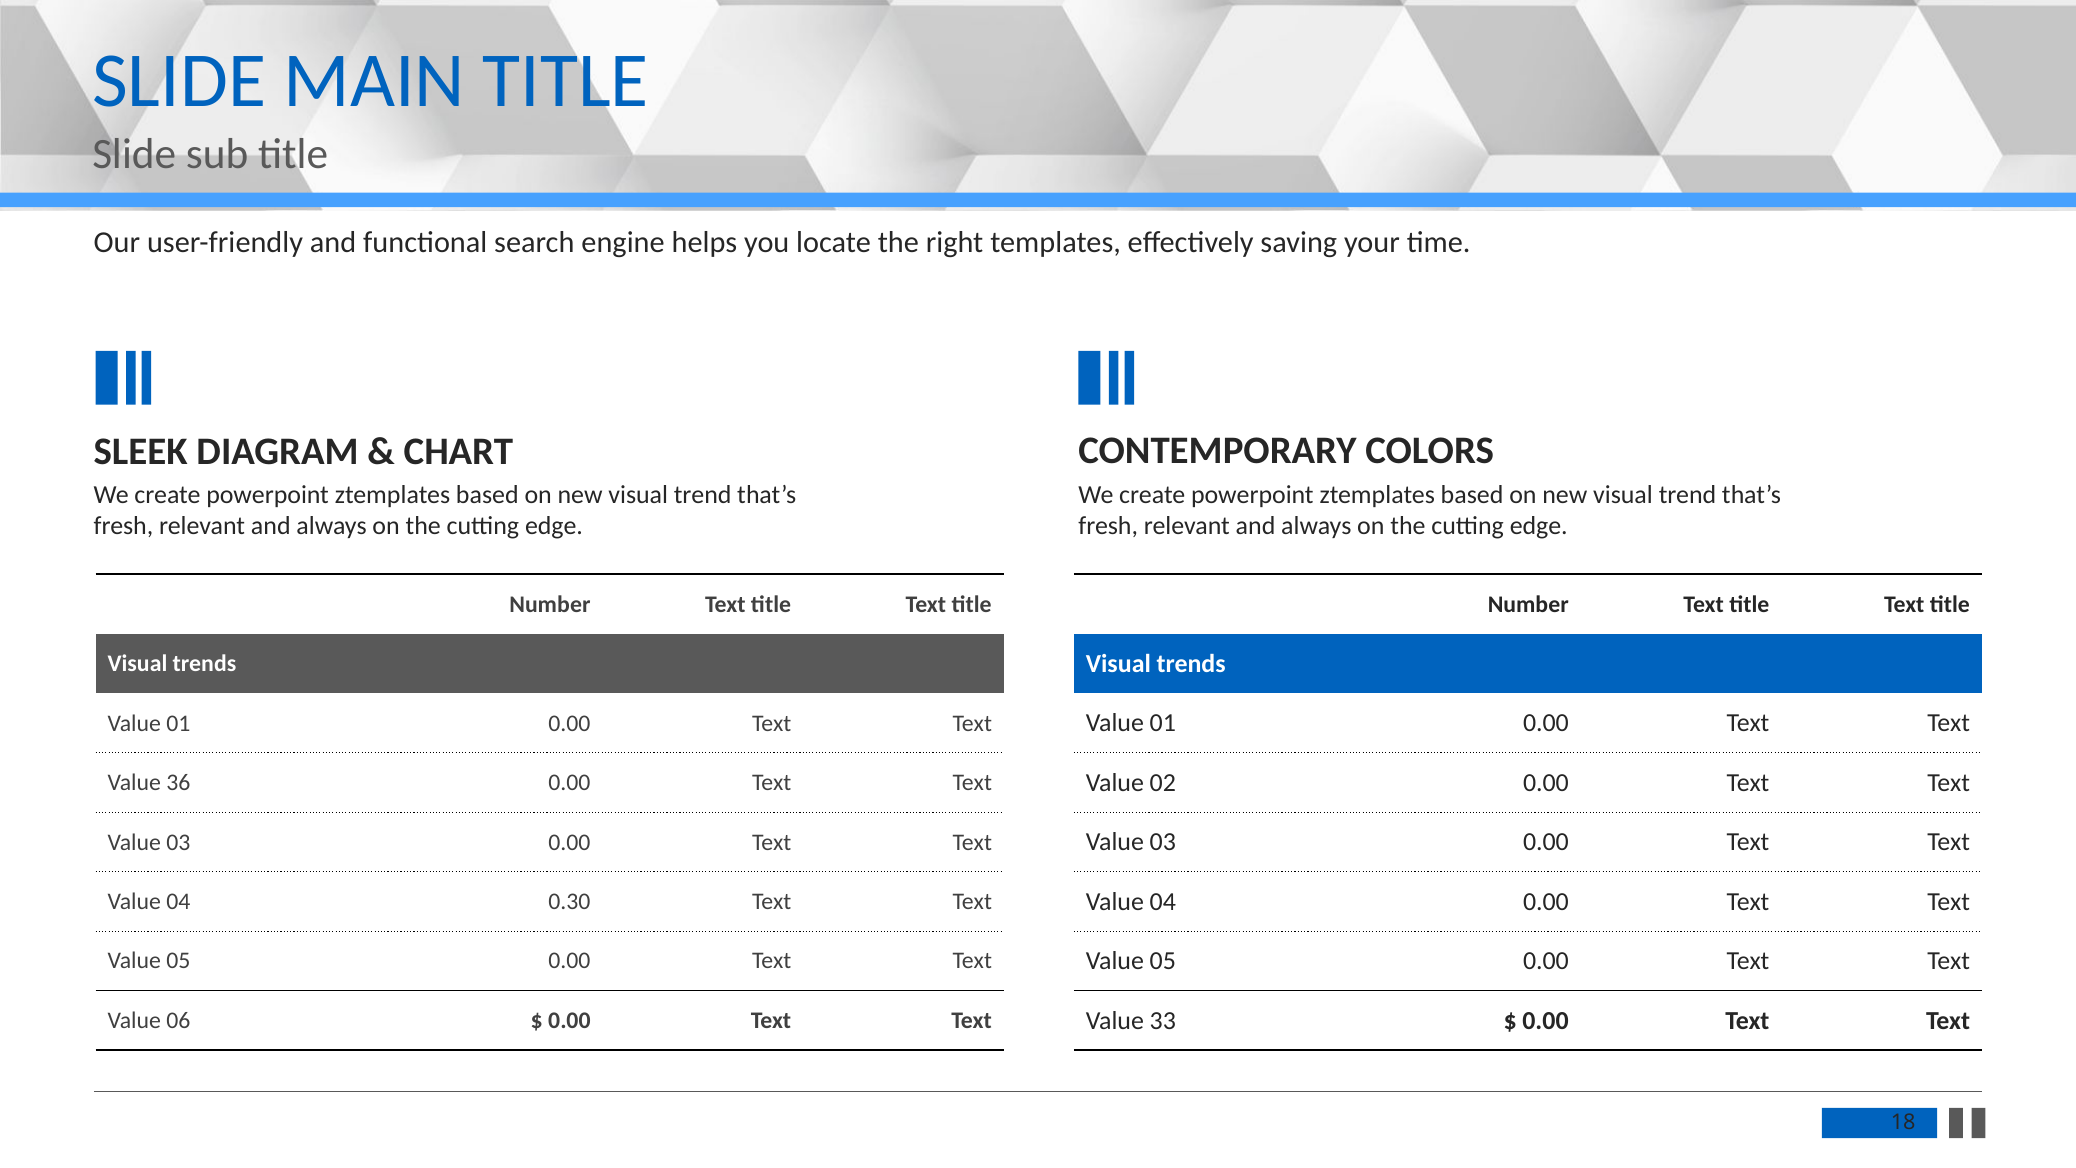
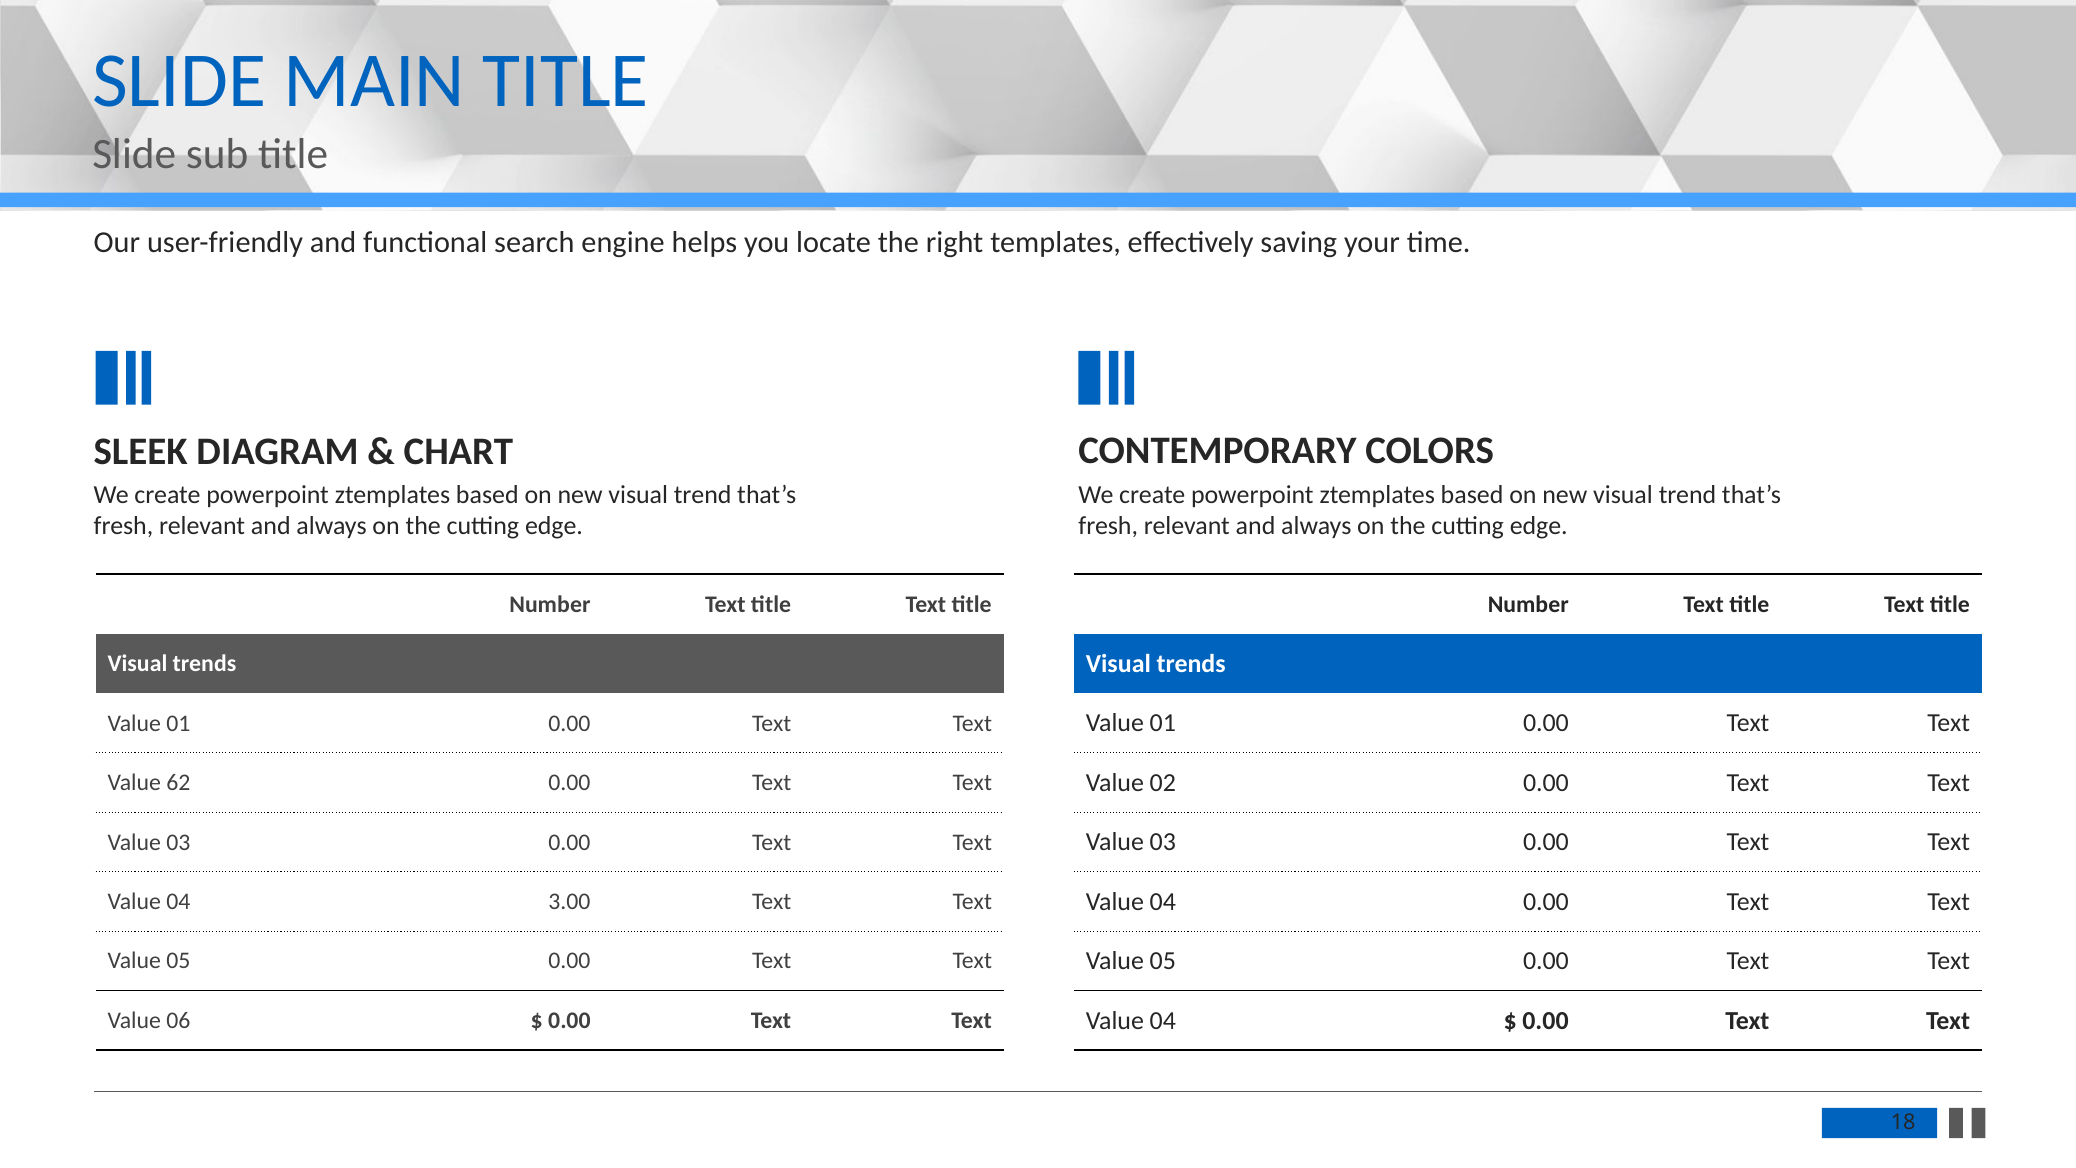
36: 36 -> 62 (178, 783)
0.30: 0.30 -> 3.00 (569, 901)
33: 33 -> 04 (1163, 1020)
